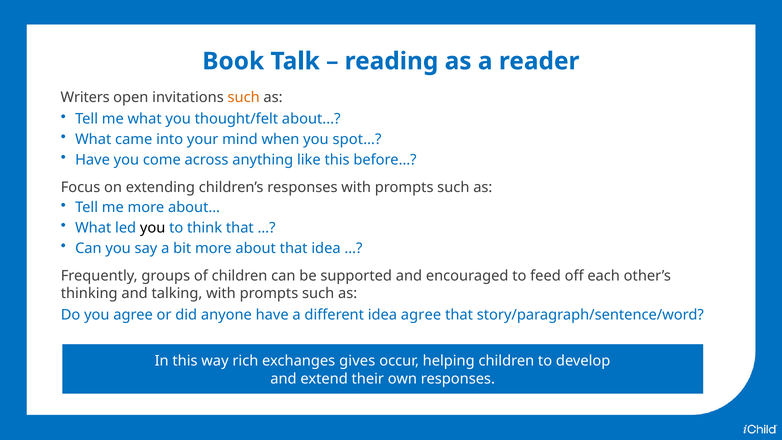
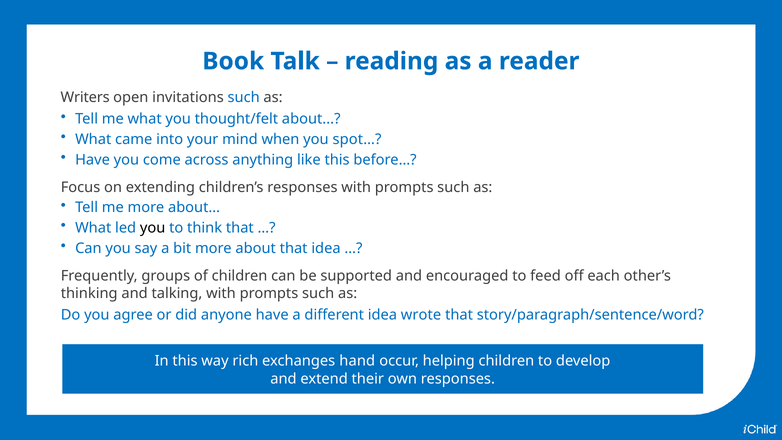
such colour: orange -> blue (244, 97)
idea agree: agree -> wrote (421, 315)
gives: gives -> hand (357, 361)
